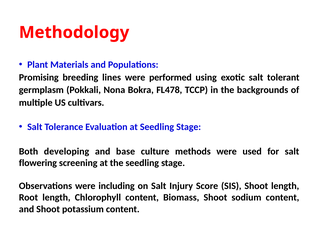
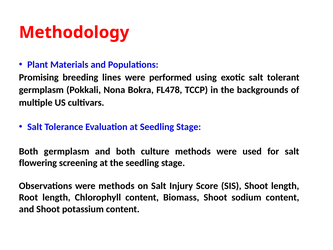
Both developing: developing -> germplasm (67, 151)
and base: base -> both (126, 151)
were including: including -> methods (117, 186)
